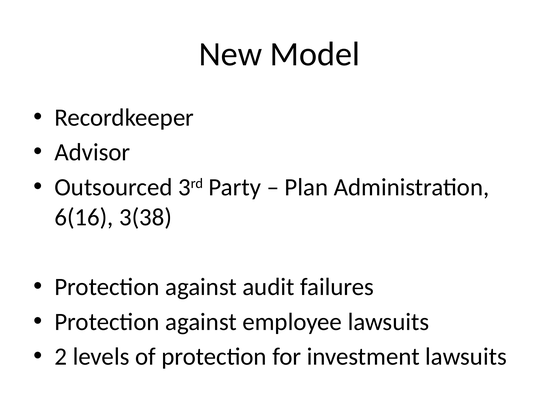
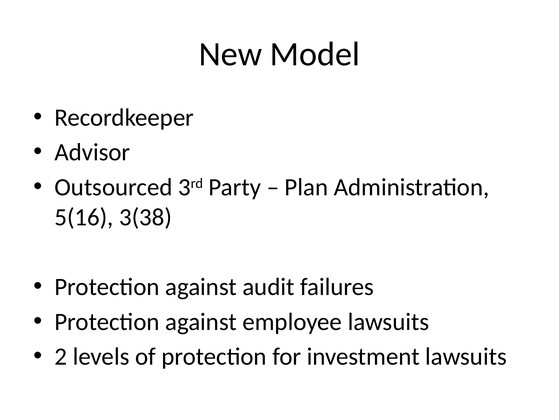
6(16: 6(16 -> 5(16 (84, 217)
